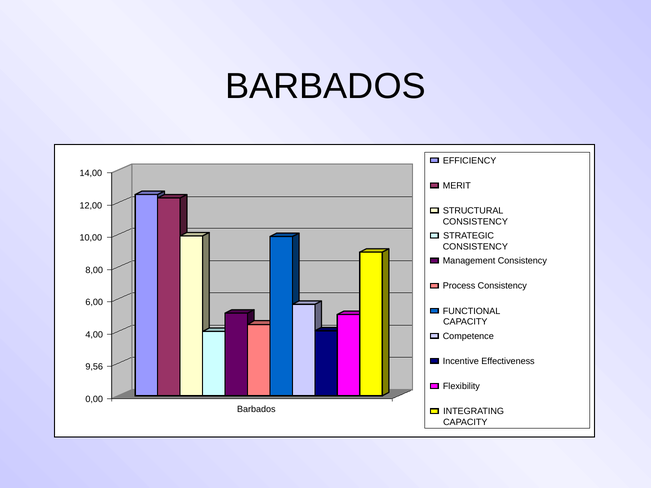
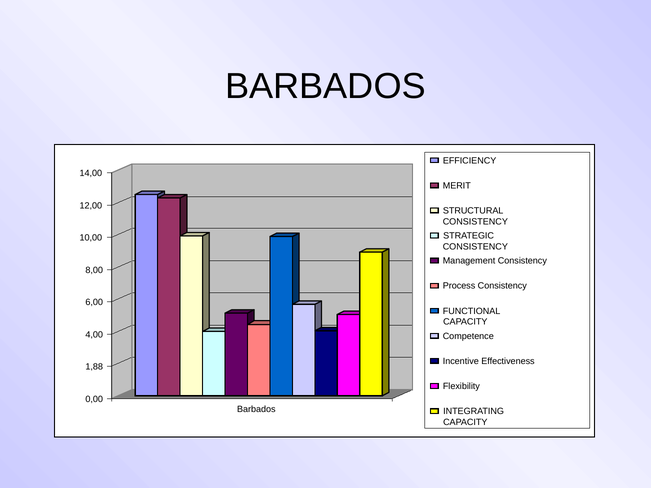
9,56: 9,56 -> 1,88 (94, 367)
